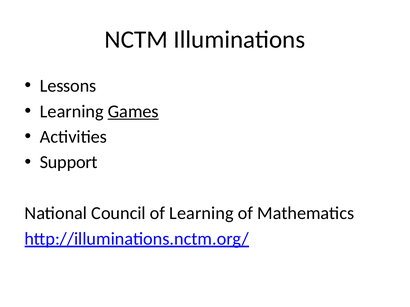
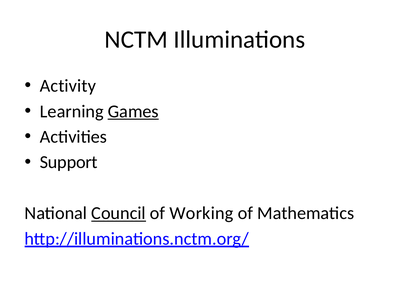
Lessons: Lessons -> Activity (68, 86)
Council underline: none -> present (119, 214)
of Learning: Learning -> Working (201, 214)
